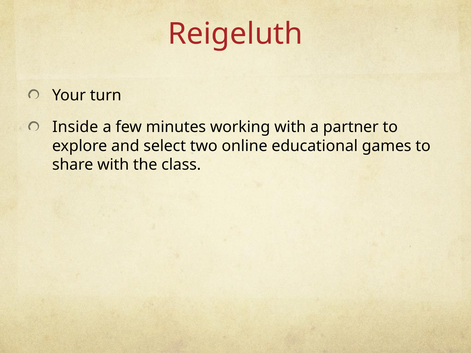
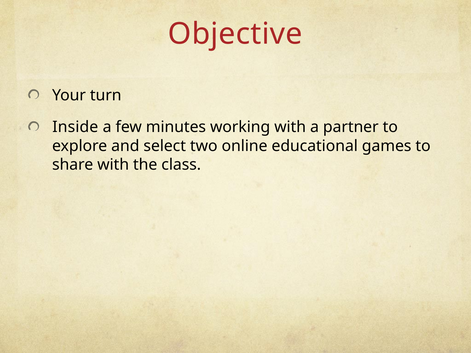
Reigeluth: Reigeluth -> Objective (235, 34)
